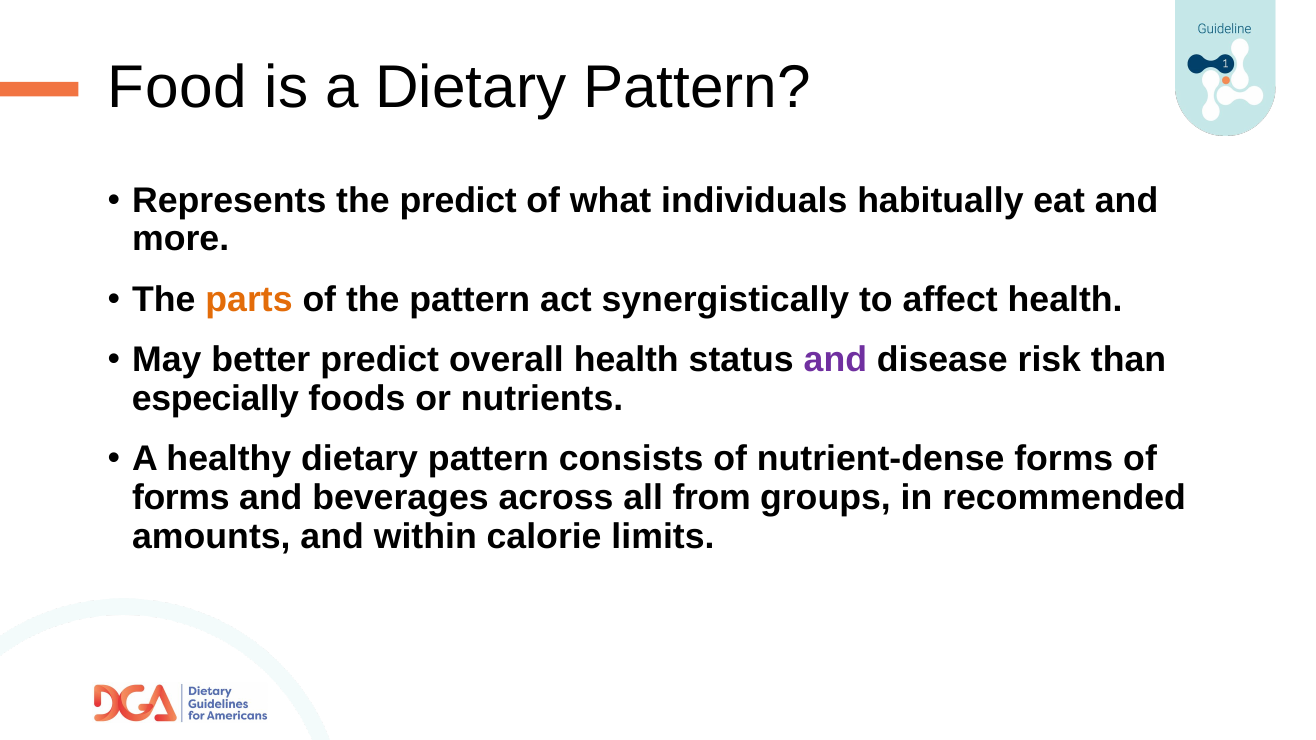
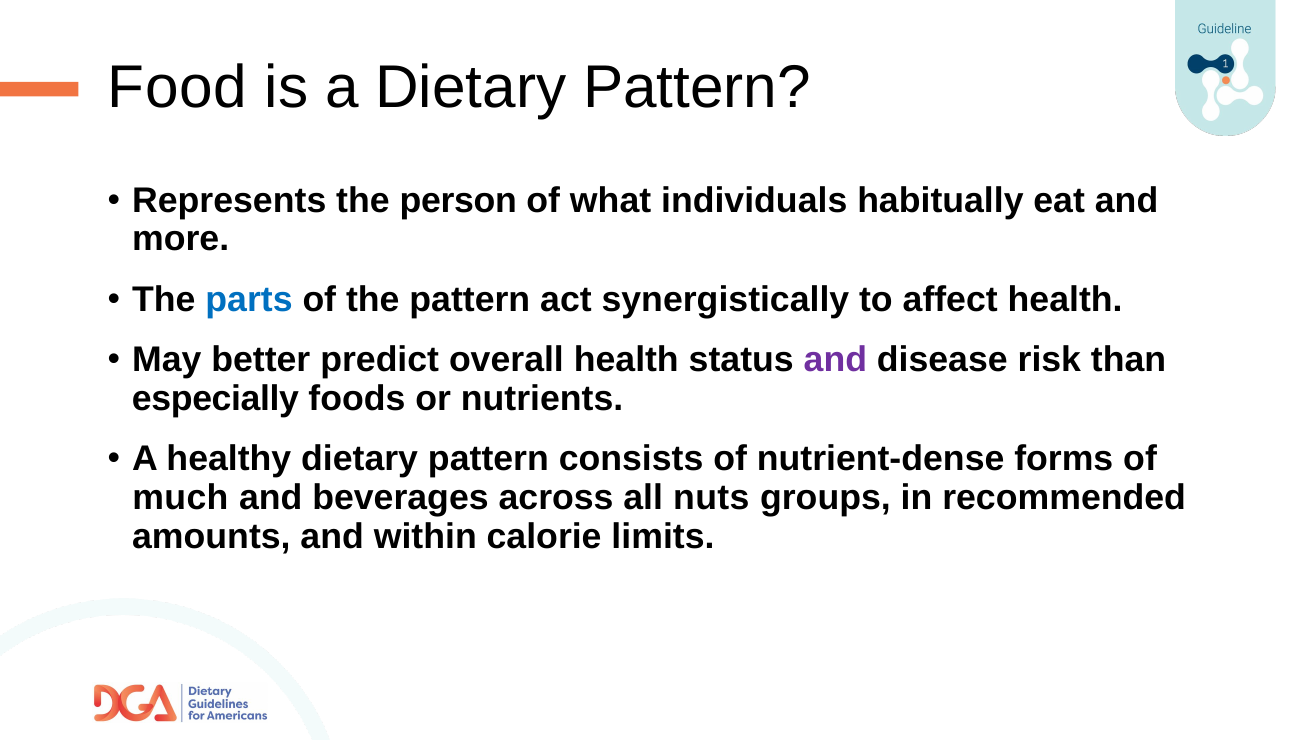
the predict: predict -> person (458, 201)
parts colour: orange -> blue (249, 300)
forms: forms -> much (180, 498)
from: from -> nuts (711, 498)
